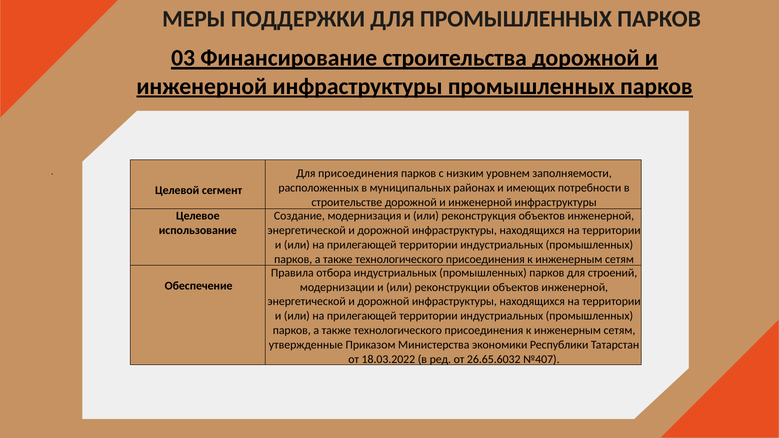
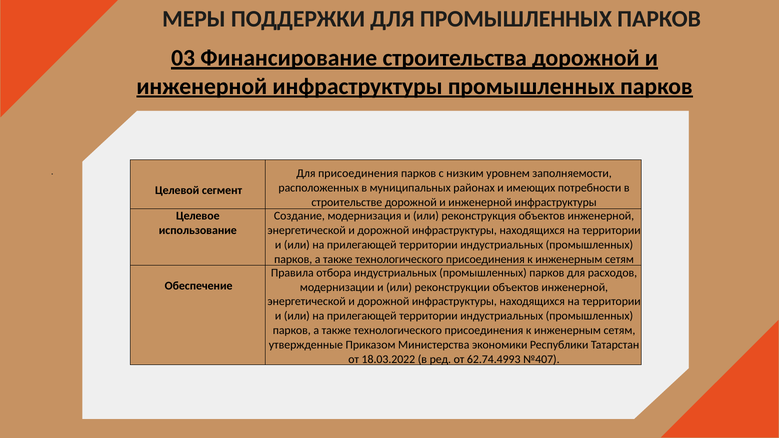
строений: строений -> расходов (612, 273)
26.65.6032: 26.65.6032 -> 62.74.4993 (494, 359)
